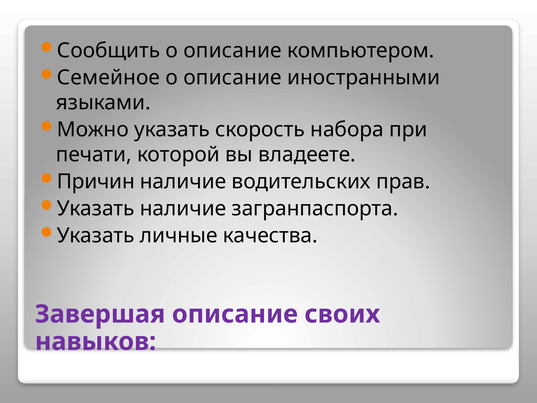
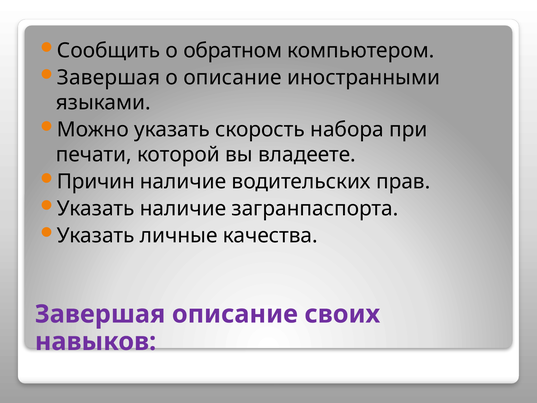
Сообщить о описание: описание -> обратном (233, 51)
Семейное: Семейное -> Завершая (109, 77)
